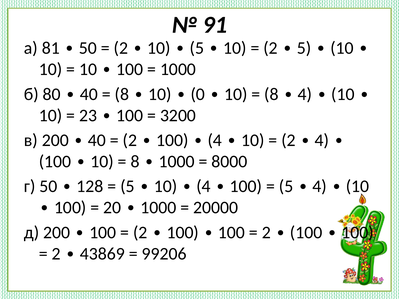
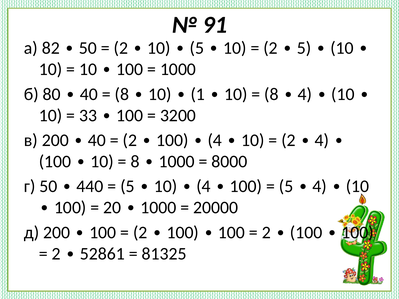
81: 81 -> 82 (51, 48)
0: 0 -> 1 (198, 94)
23: 23 -> 33 (88, 116)
128: 128 -> 440 (90, 187)
43869: 43869 -> 52861 (102, 254)
99206: 99206 -> 81325 (164, 254)
